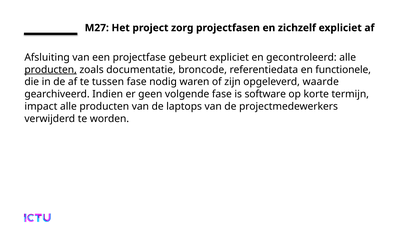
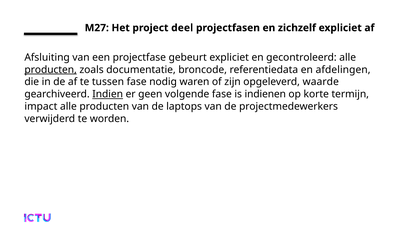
zorg: zorg -> deel (182, 28)
functionele: functionele -> afdelingen (343, 70)
Indien underline: none -> present (108, 94)
software: software -> indienen (265, 94)
